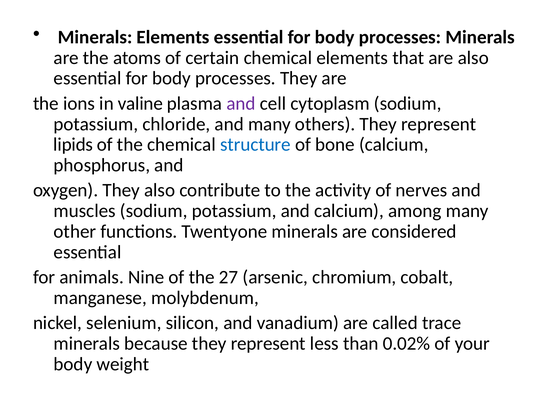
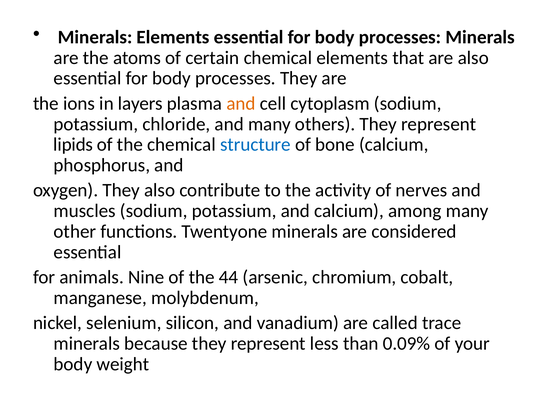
valine: valine -> layers (140, 103)
and colour: purple -> orange (241, 103)
27: 27 -> 44 (229, 277)
0.02%: 0.02% -> 0.09% (407, 343)
